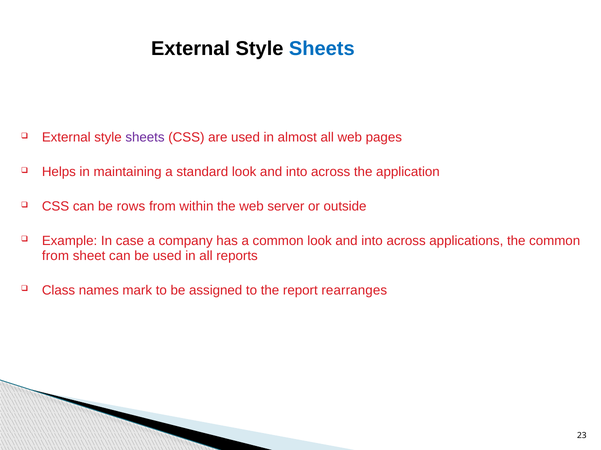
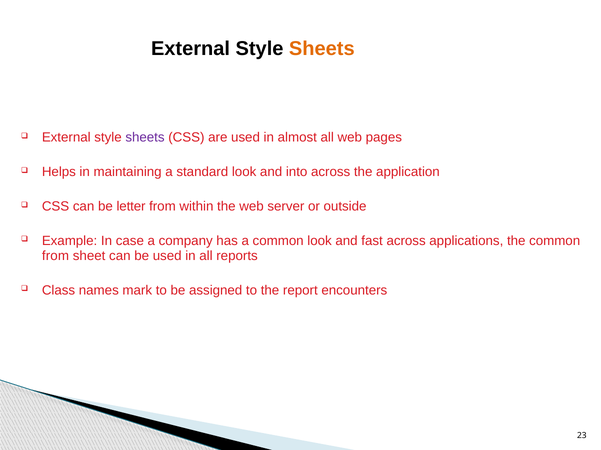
Sheets colour: blue -> orange (322, 49)
rows: rows -> letter (131, 207)
common look and into: into -> fast (372, 241)
rearranges: rearranges -> encounters (354, 291)
